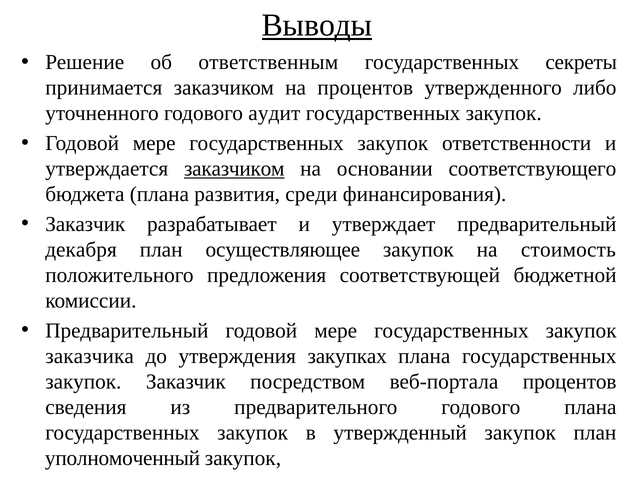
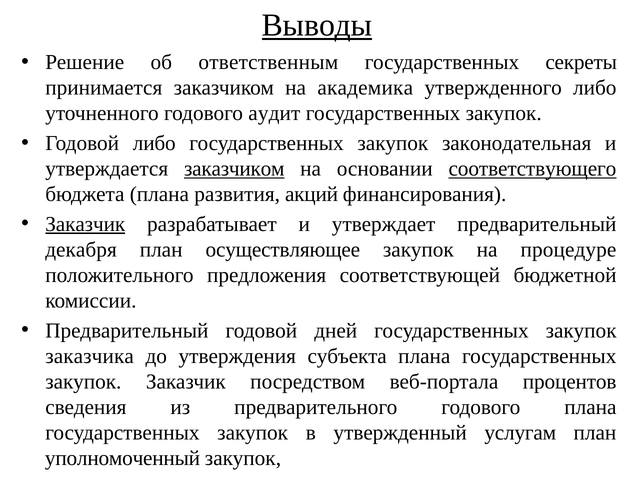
на процентов: процентов -> академика (365, 88)
мере: мере -> либо (154, 143)
ответственности: ответственности -> законодательная (517, 143)
соответствующего underline: none -> present (532, 169)
среди: среди -> акций (312, 194)
Заказчик underline: none -> present (85, 224)
стоимость: стоимость -> процедуре (568, 249)
Предварительный годовой мере: мере -> дней (336, 330)
закупках: закупках -> субъекта (347, 356)
утвержденный закупок: закупок -> услугам (520, 432)
